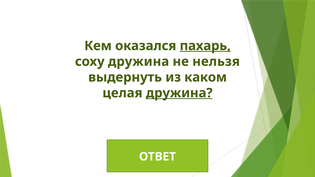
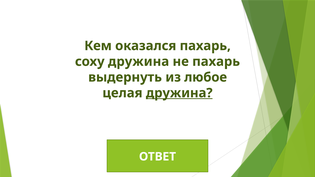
пахарь underline: present -> none (205, 46)
не нельзя: нельзя -> пахарь (216, 62)
каком: каком -> любое (206, 77)
